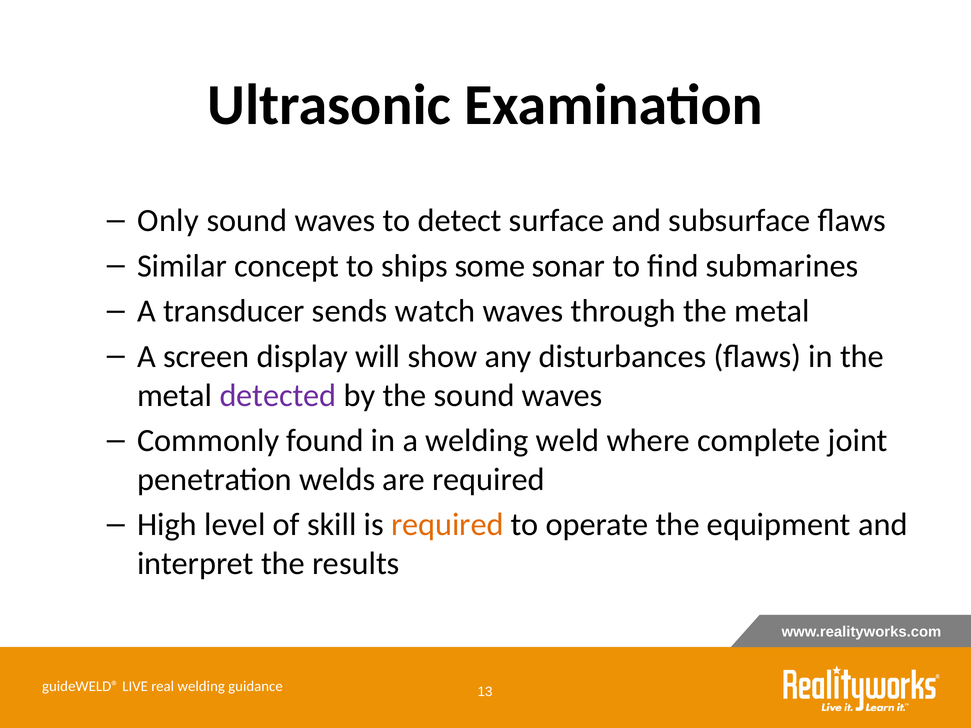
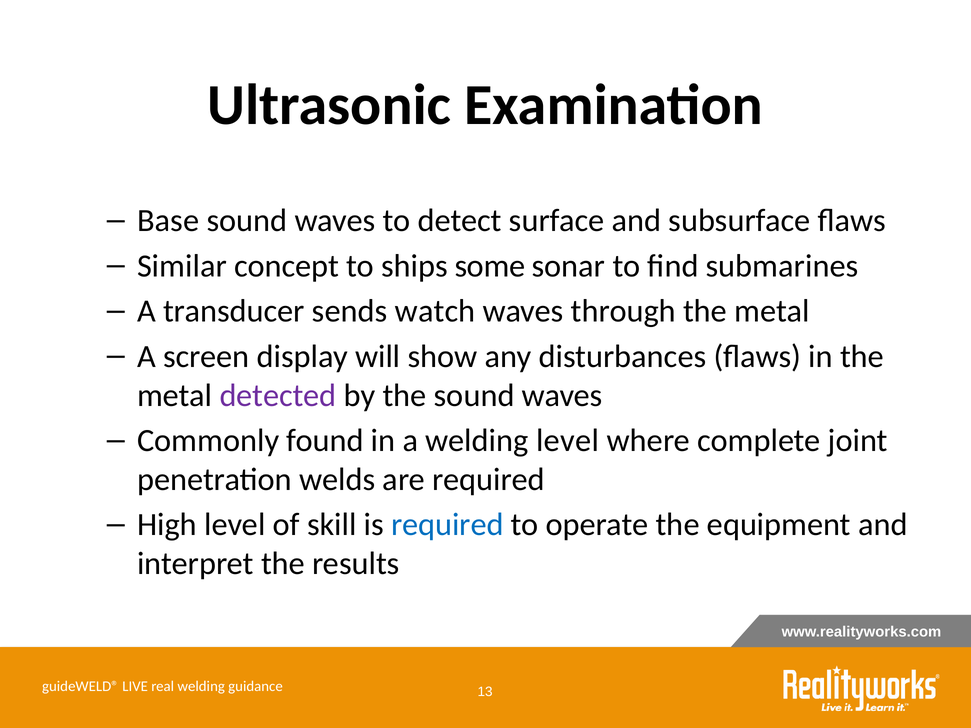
Only: Only -> Base (168, 221)
welding weld: weld -> level (567, 441)
required colour: orange -> blue (447, 525)
